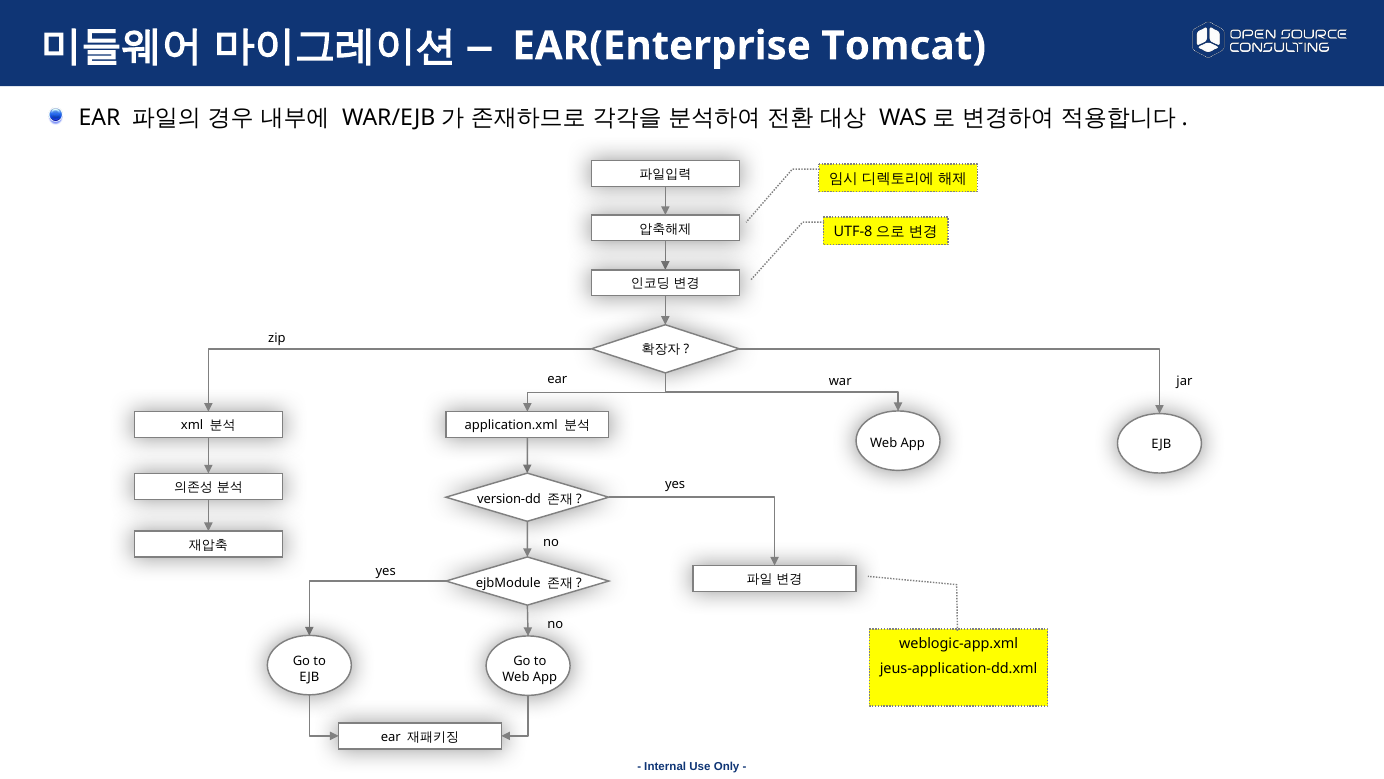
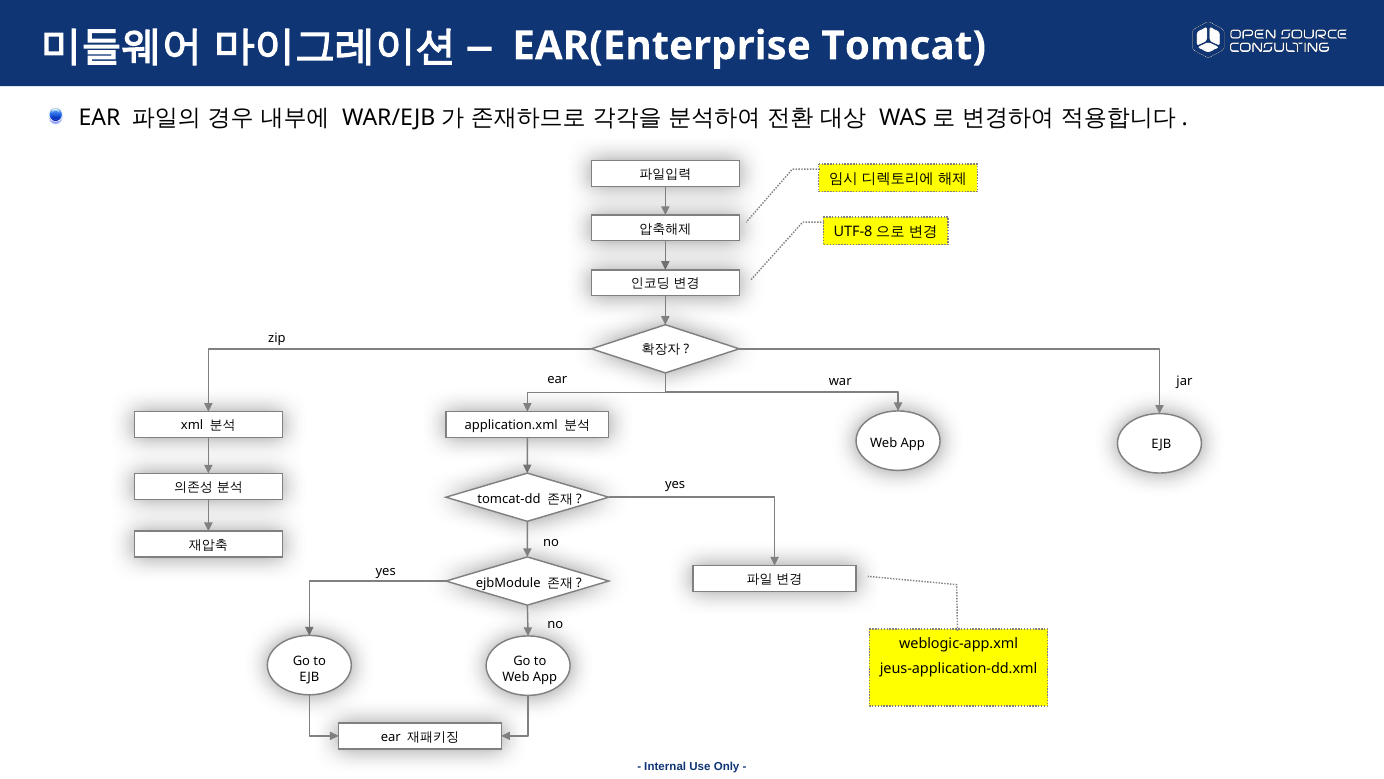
version-dd: version-dd -> tomcat-dd (509, 499)
